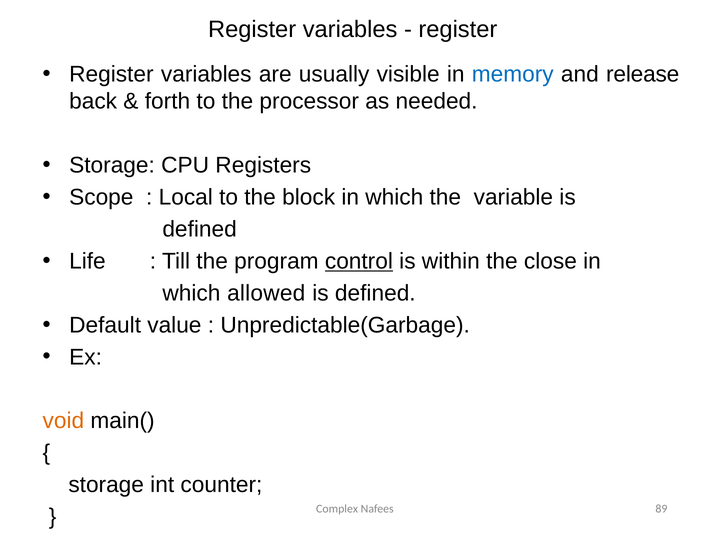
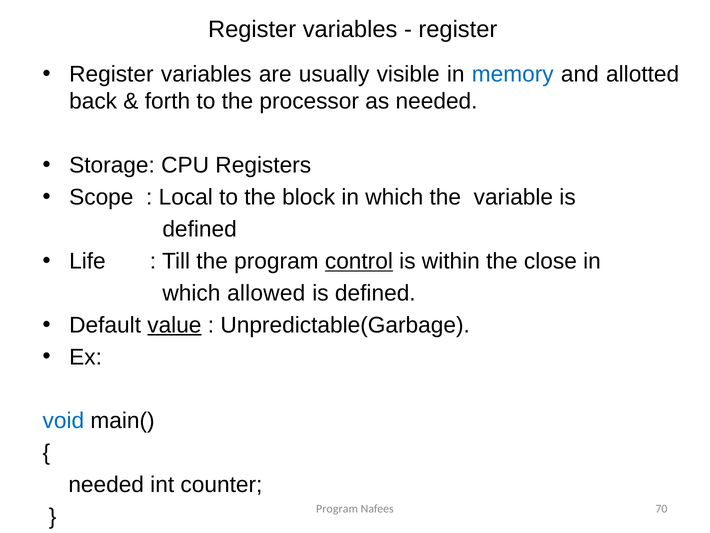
release: release -> allotted (643, 74)
value underline: none -> present (174, 325)
void colour: orange -> blue (63, 421)
storage: storage -> needed (106, 484)
Complex: Complex -> Program (337, 508)
89: 89 -> 70 (661, 508)
